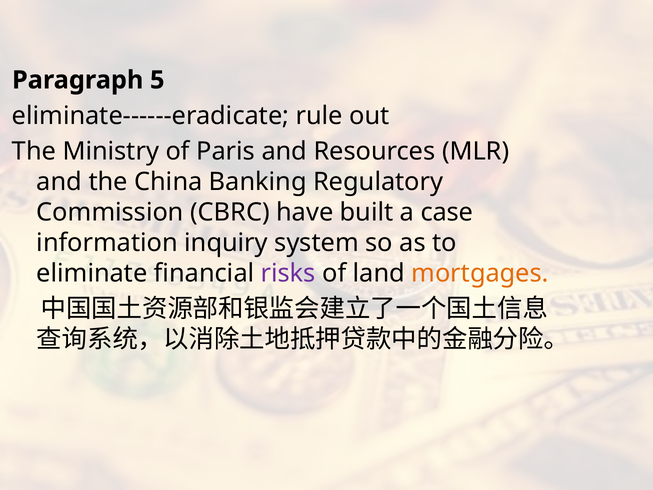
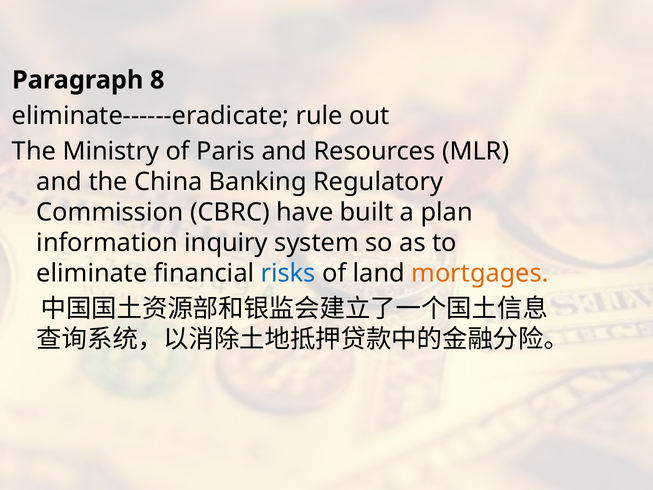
5: 5 -> 8 (157, 80)
case: case -> plan (447, 212)
risks colour: purple -> blue (288, 273)
